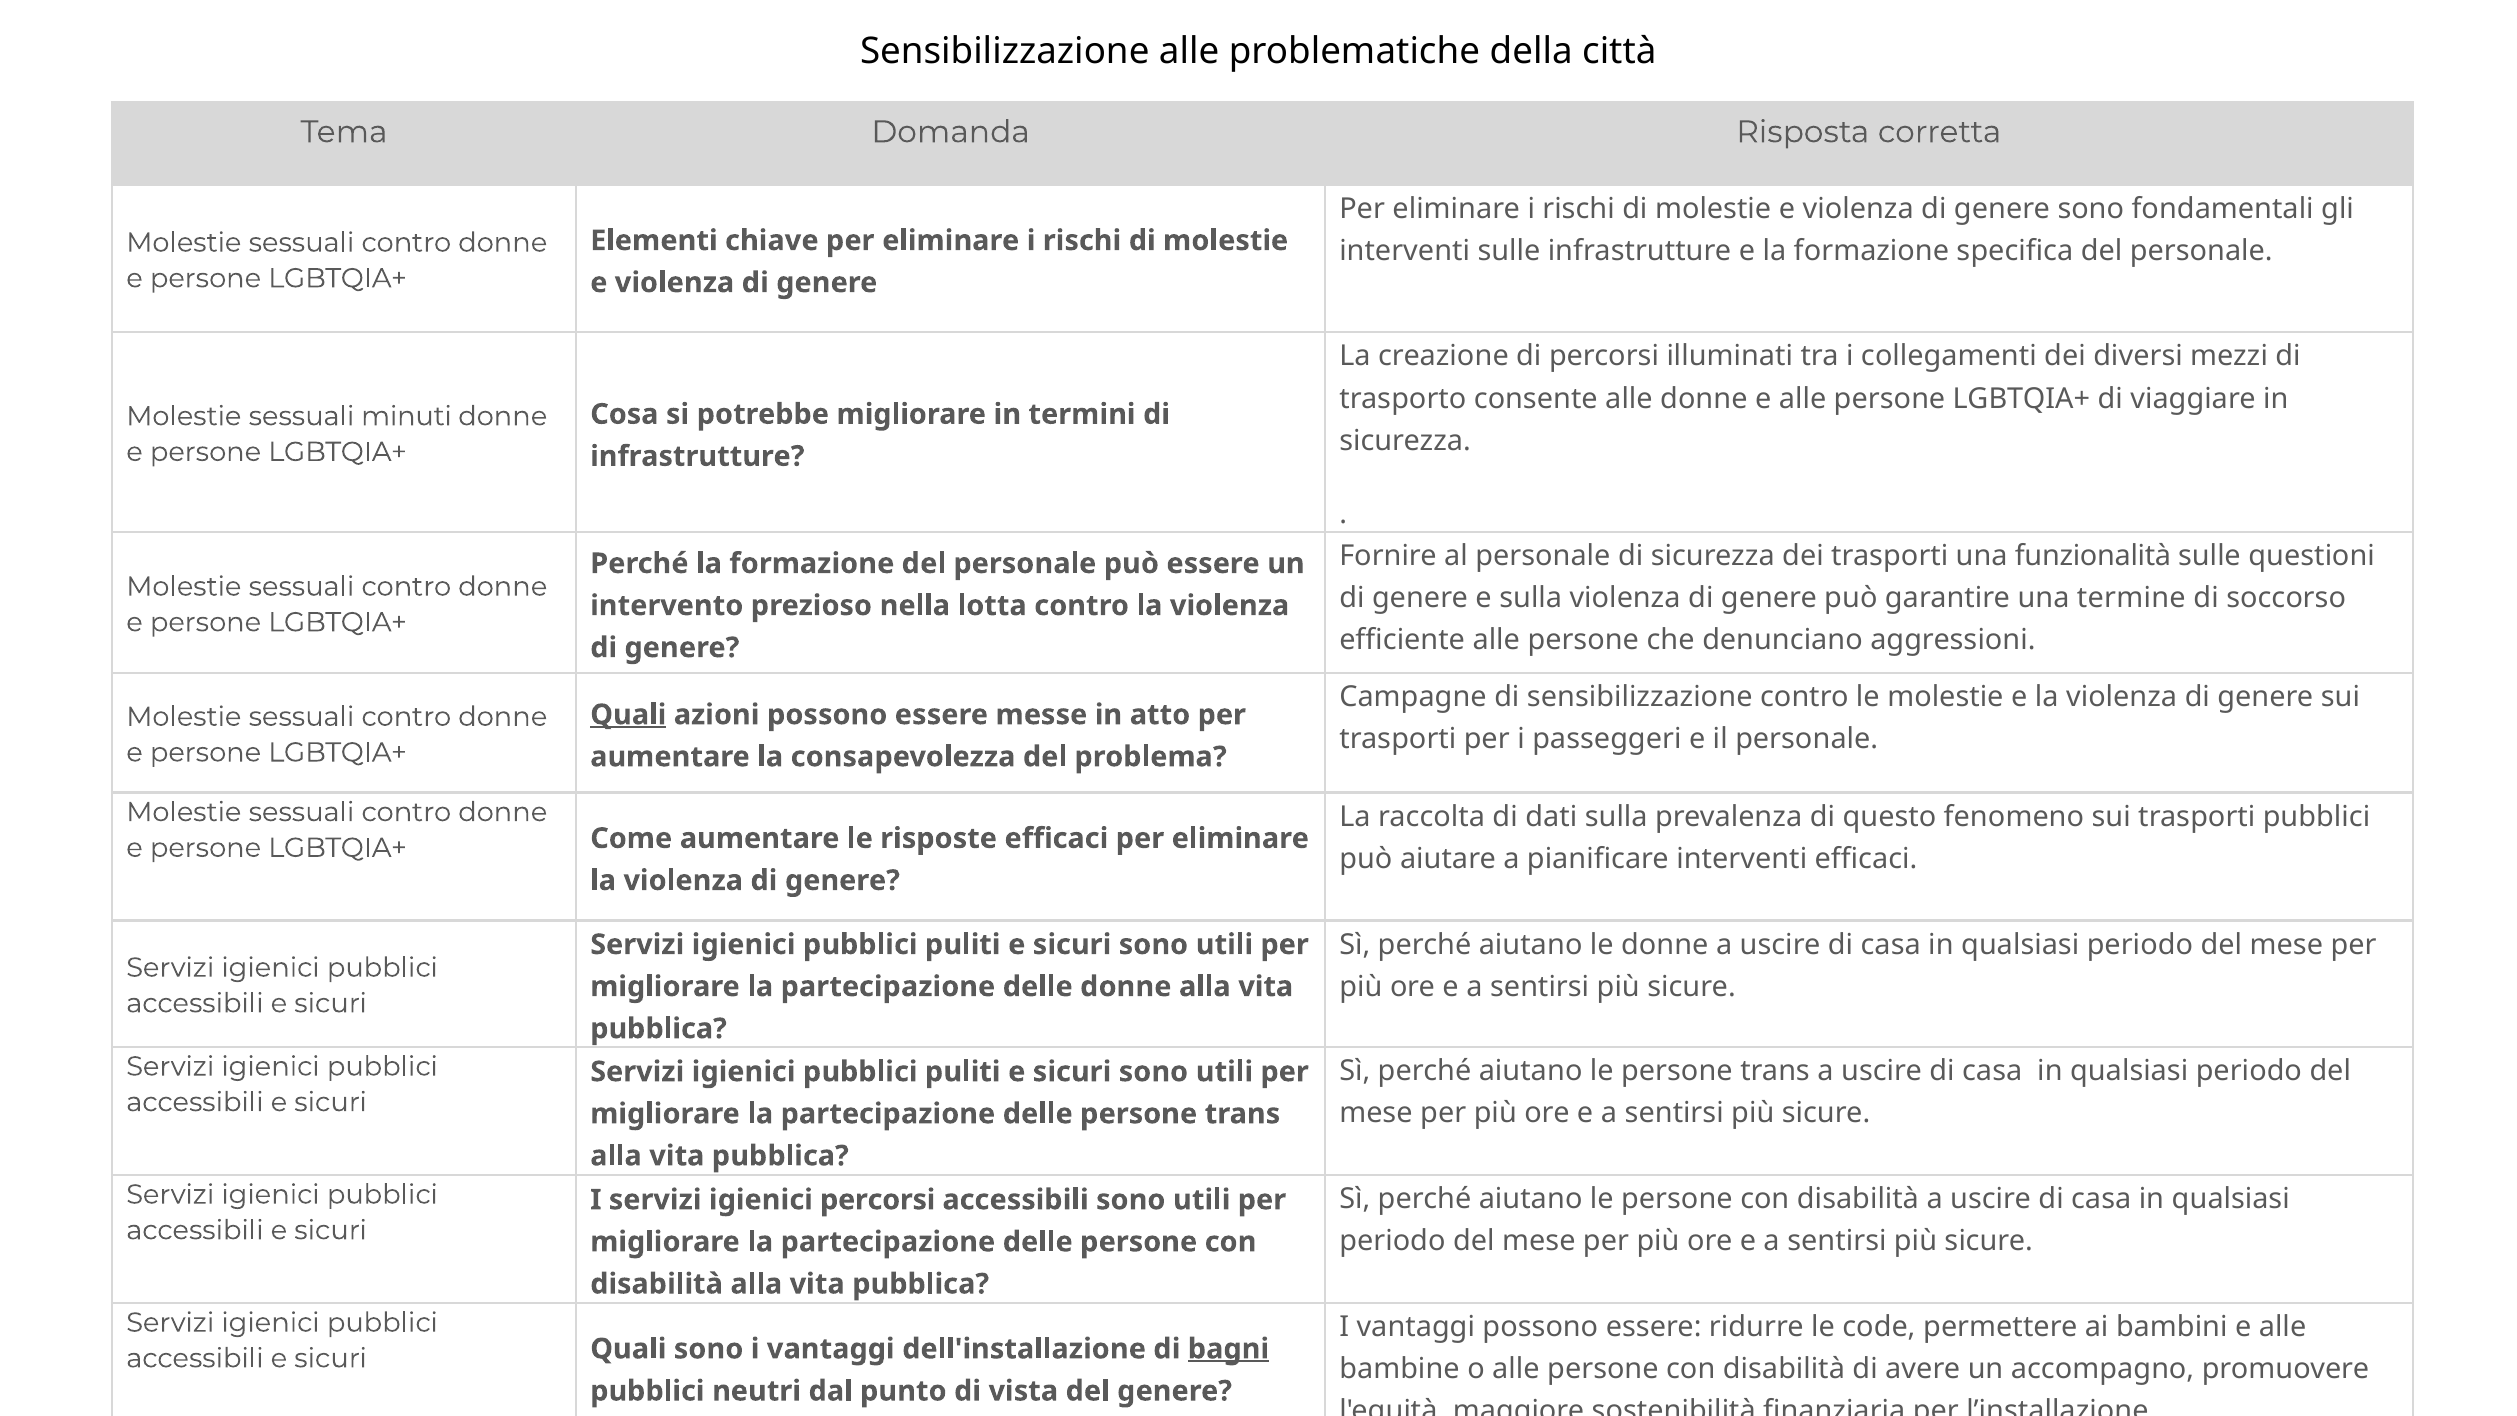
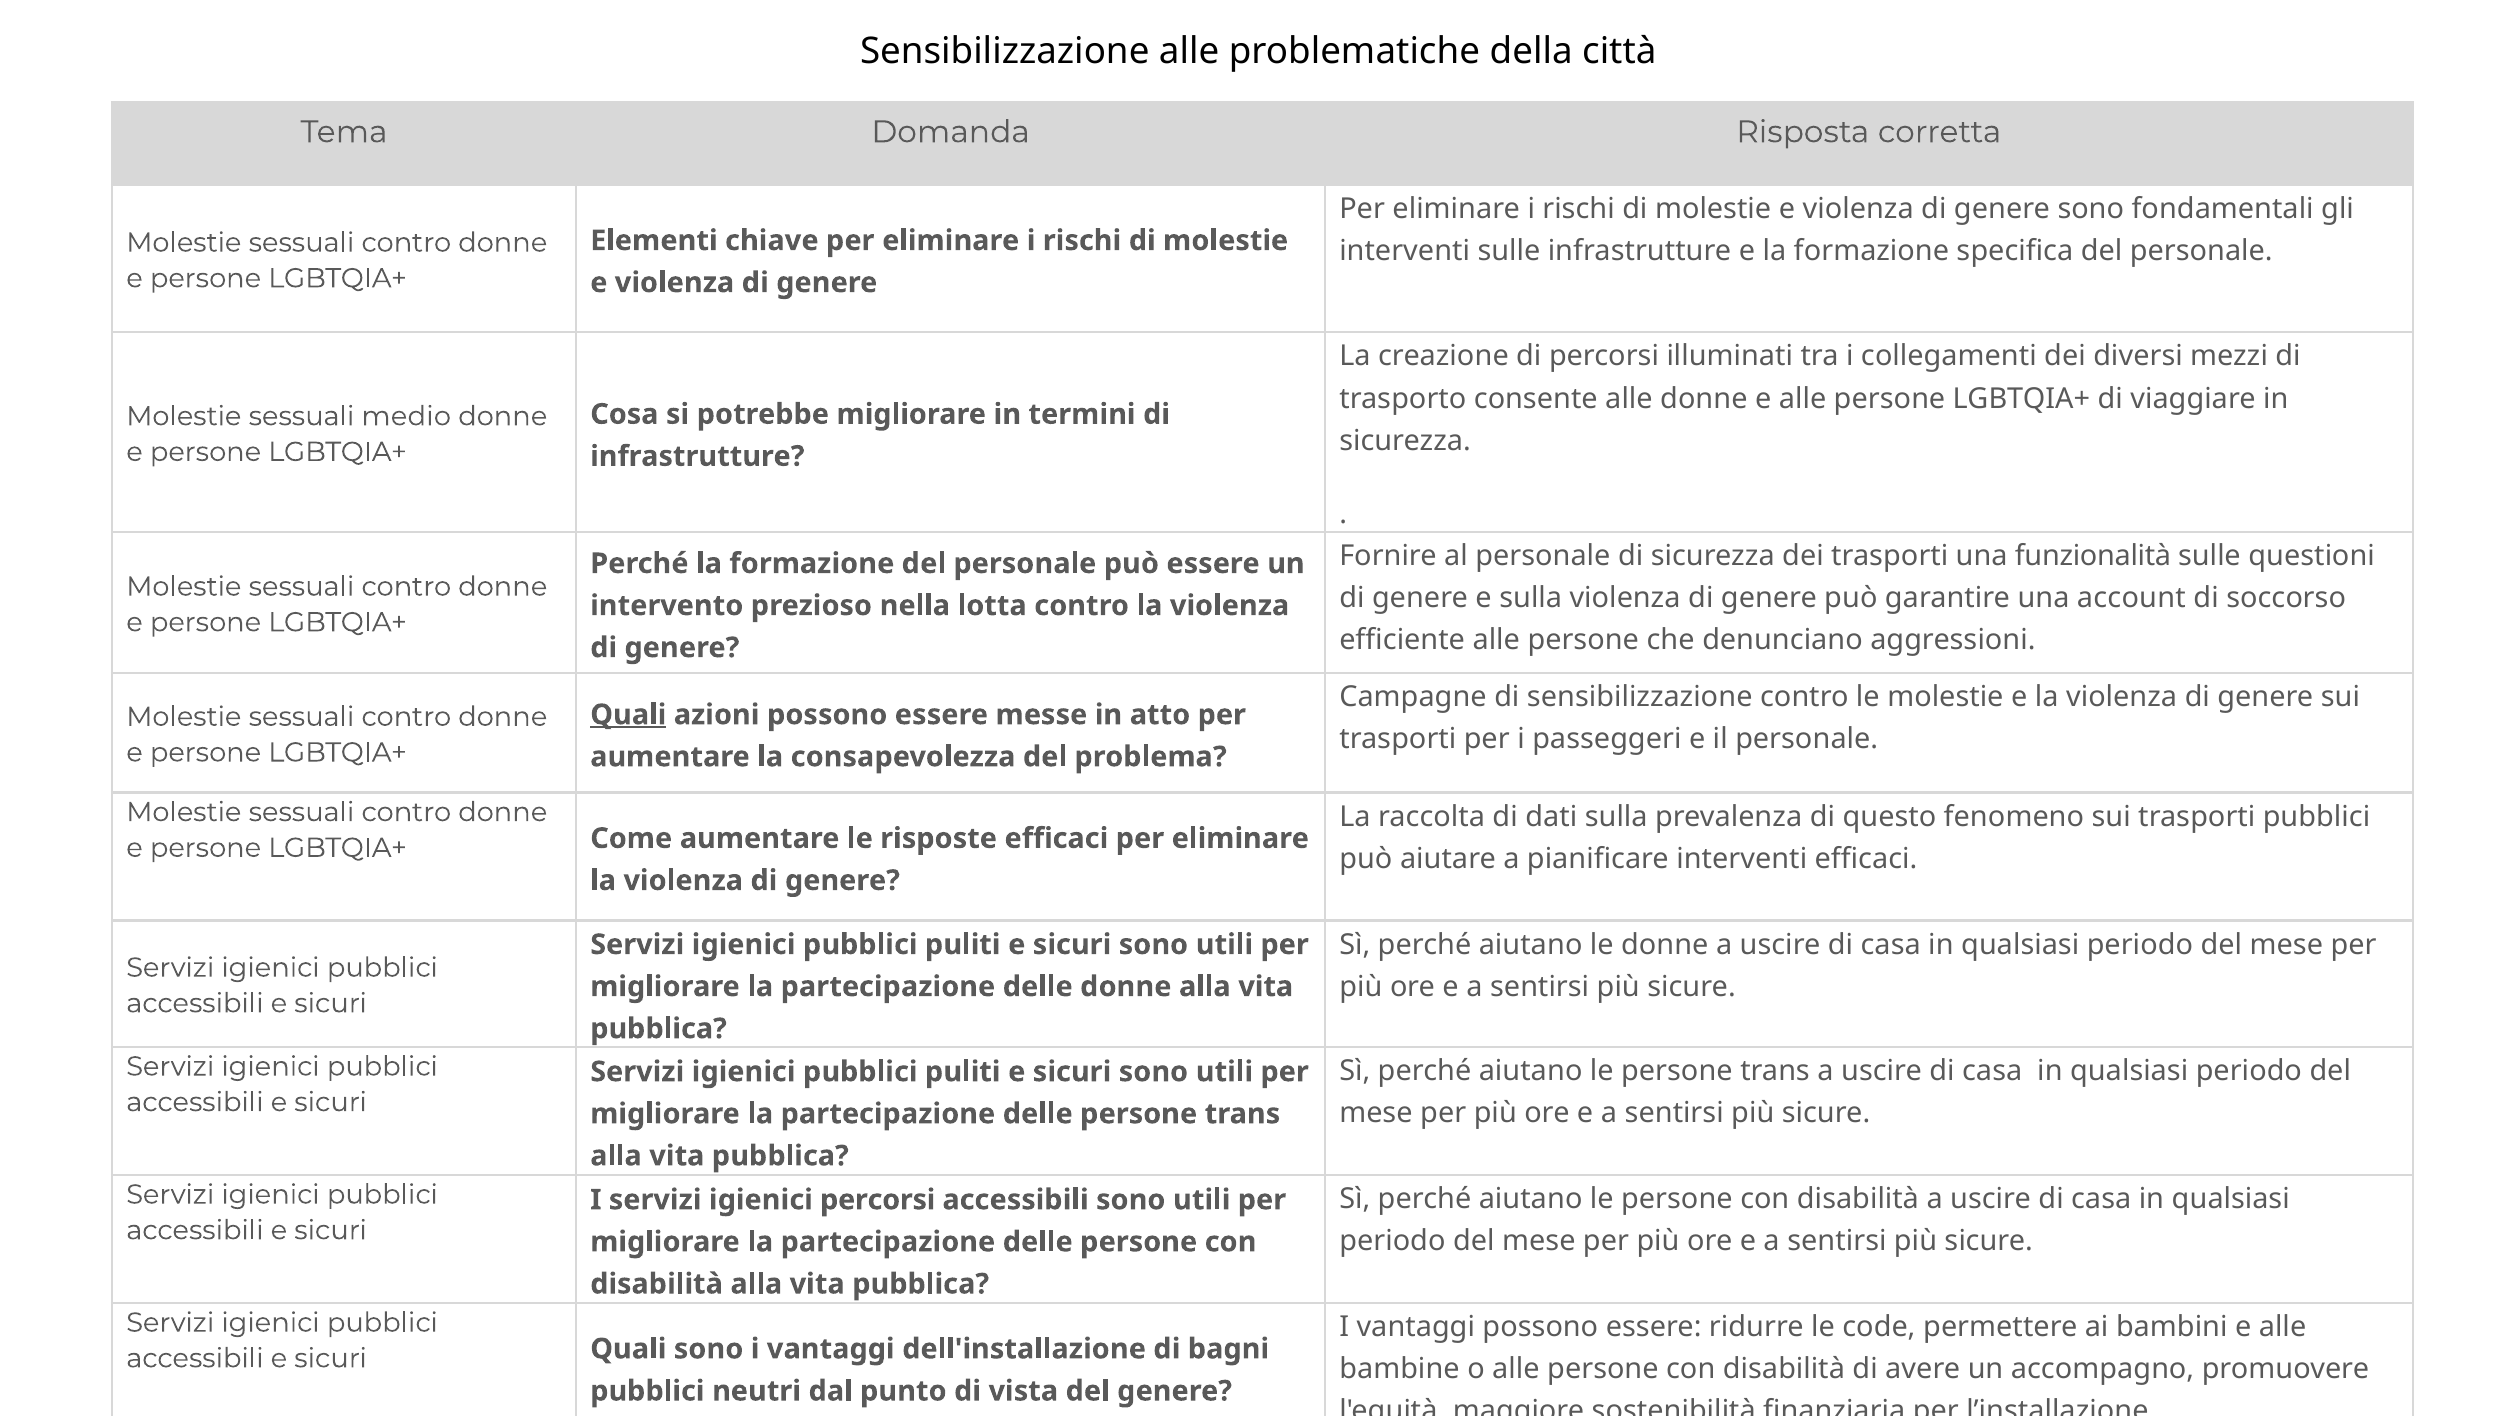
minuti: minuti -> medio (406, 416)
termine: termine -> account (2131, 598)
bagni underline: present -> none (1228, 1349)
